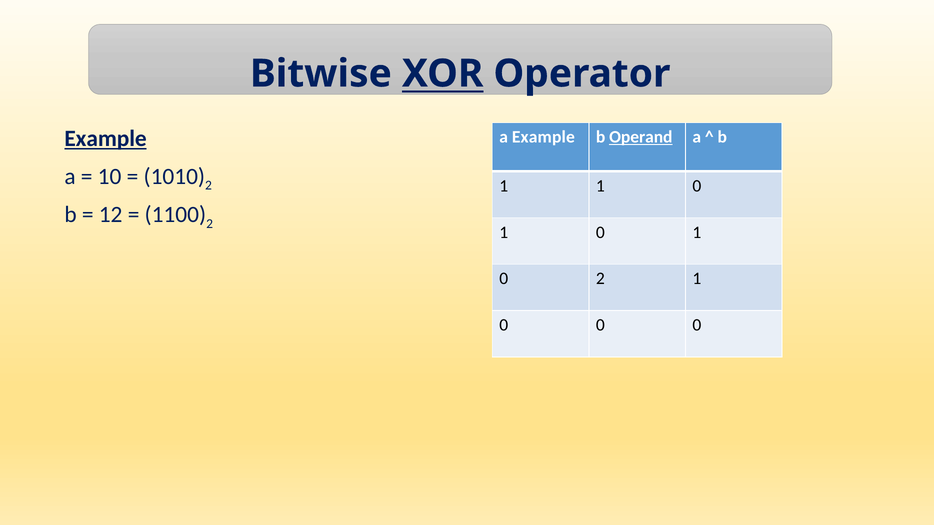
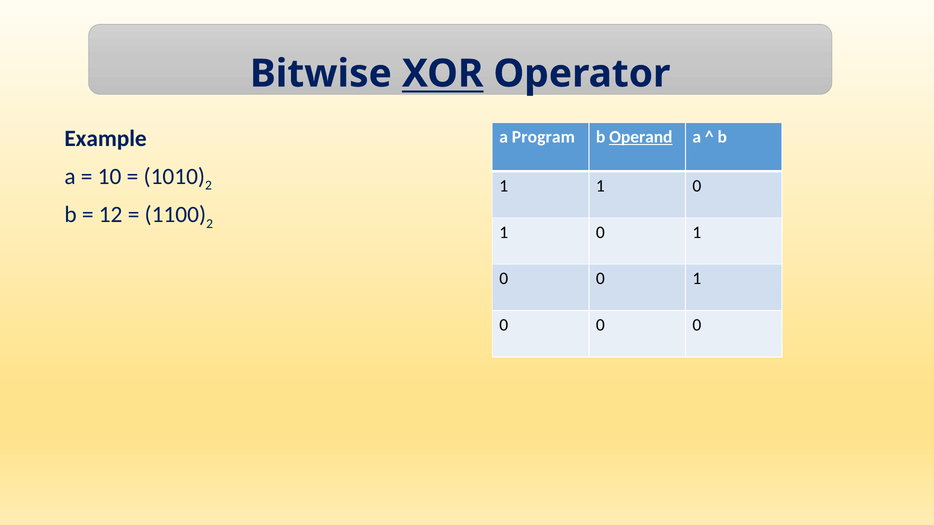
Example underline: present -> none (106, 139)
a Example: Example -> Program (543, 137)
2: 2 -> 0 (600, 279)
